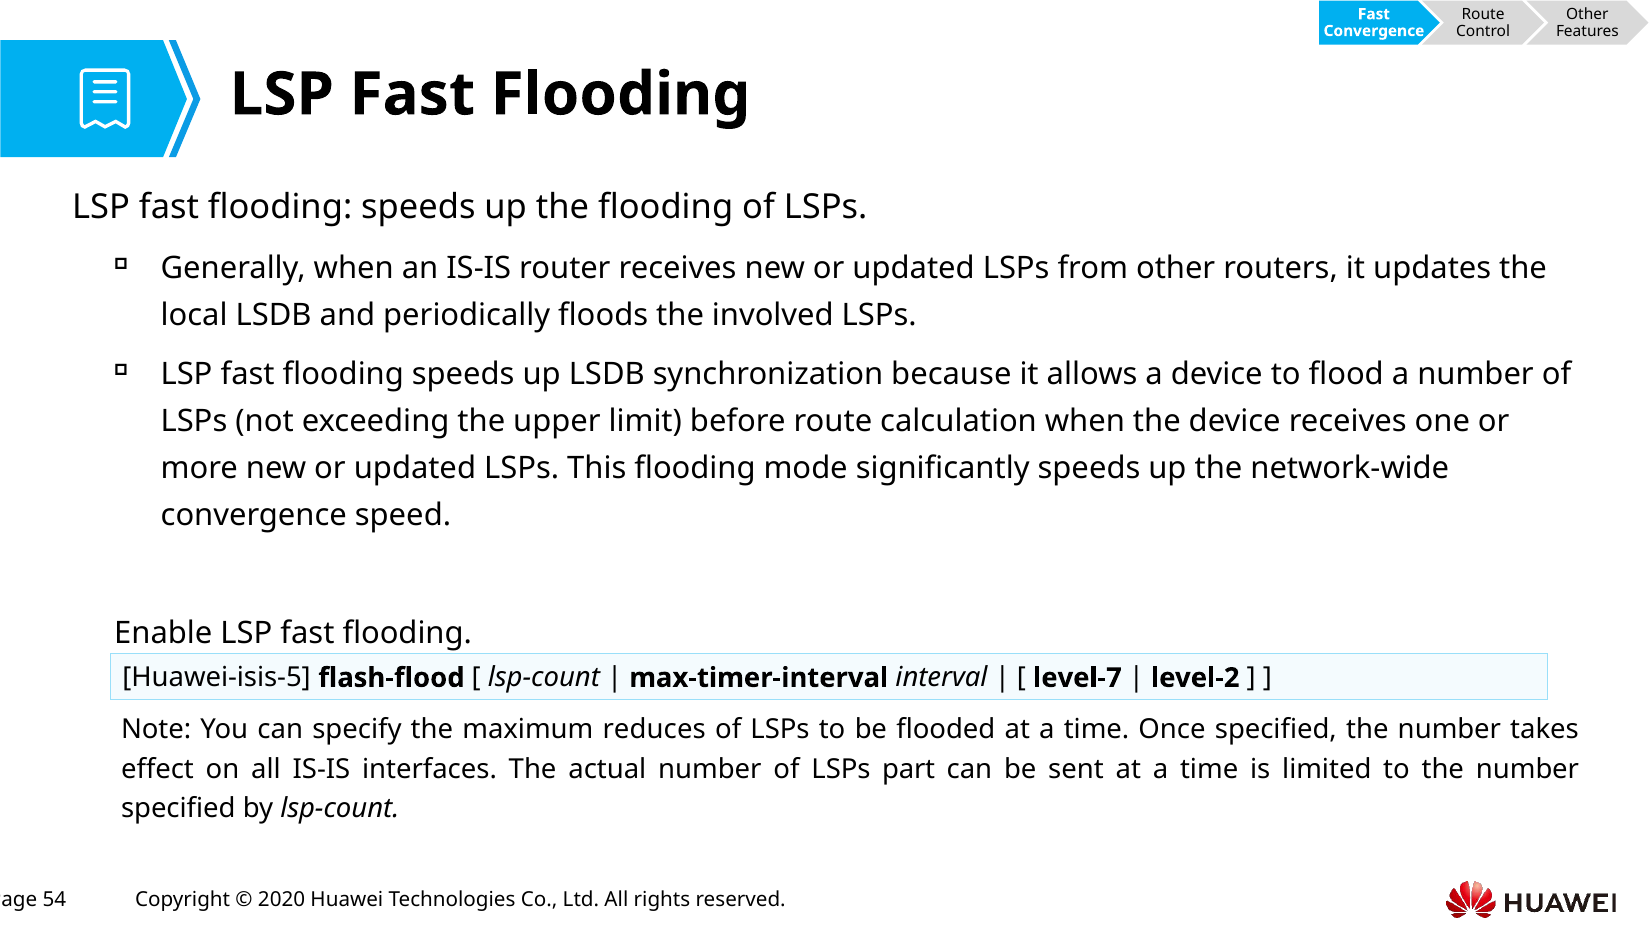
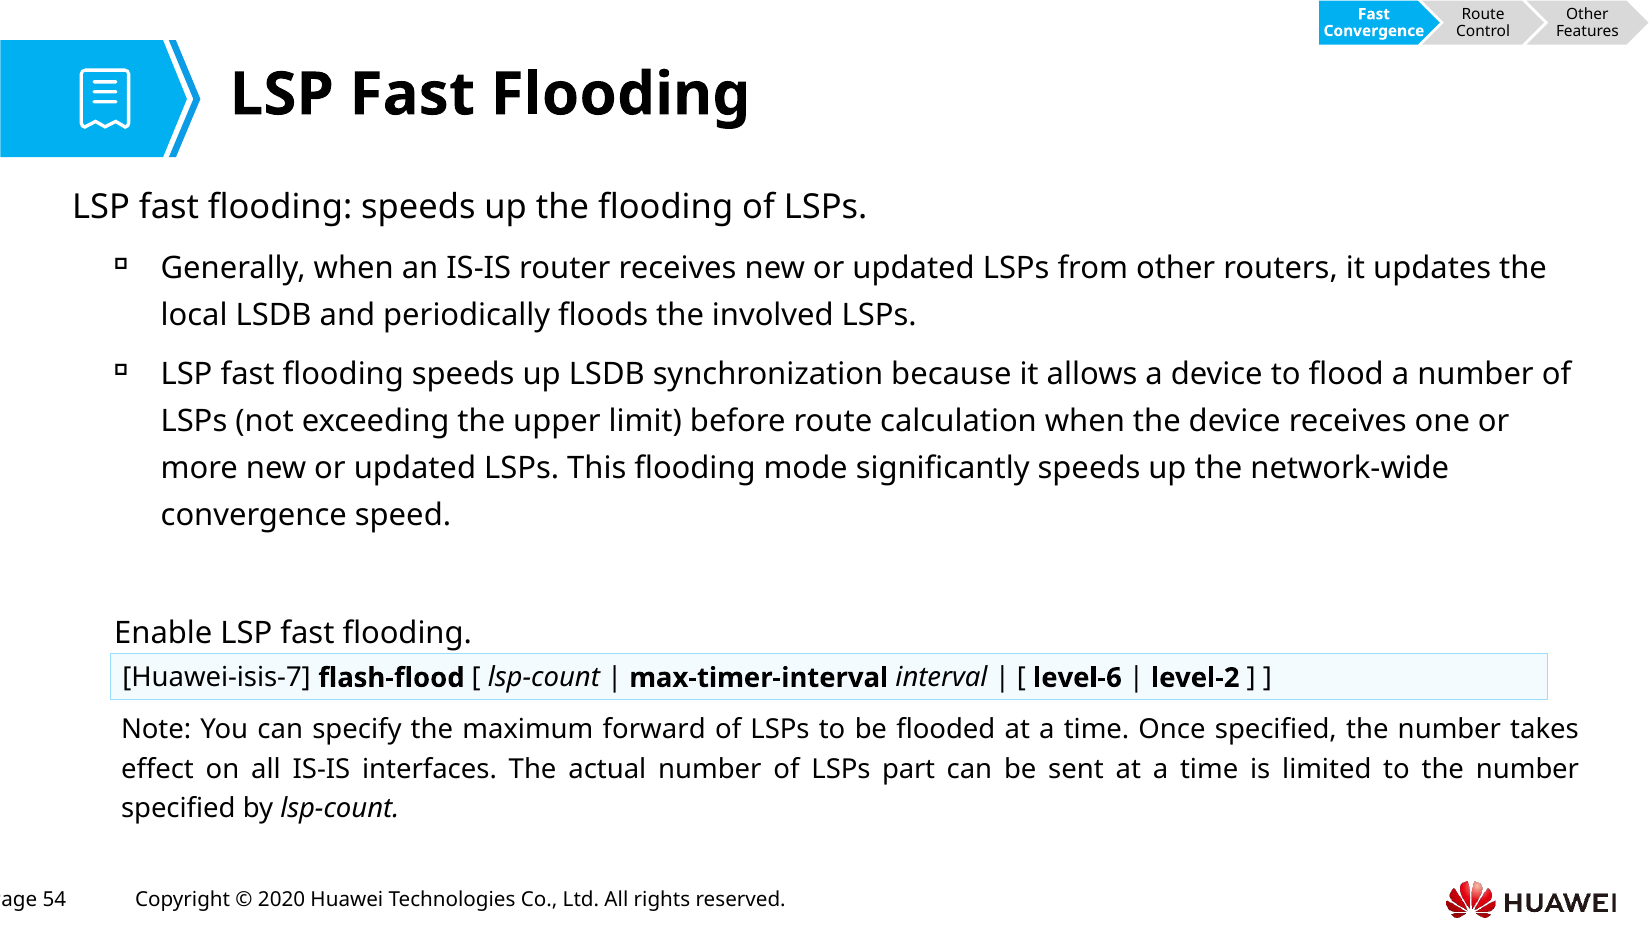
Huawei-isis-5: Huawei-isis-5 -> Huawei-isis-7 (217, 678)
level-7: level-7 -> level-6 (1078, 678)
reduces: reduces -> forward (654, 730)
